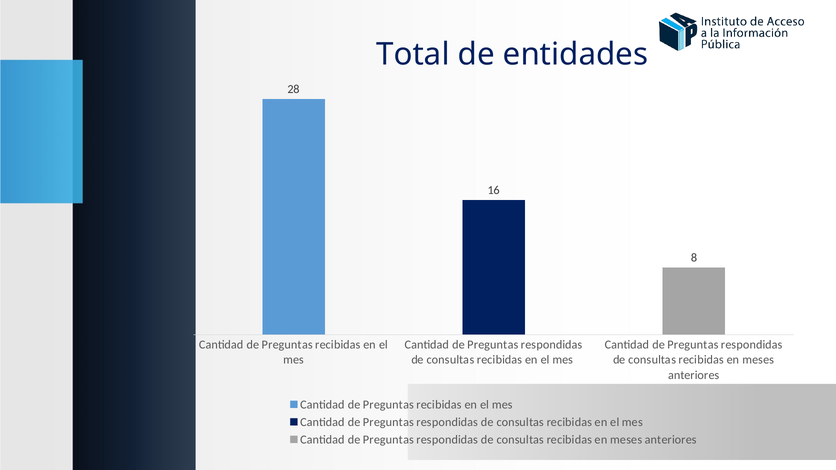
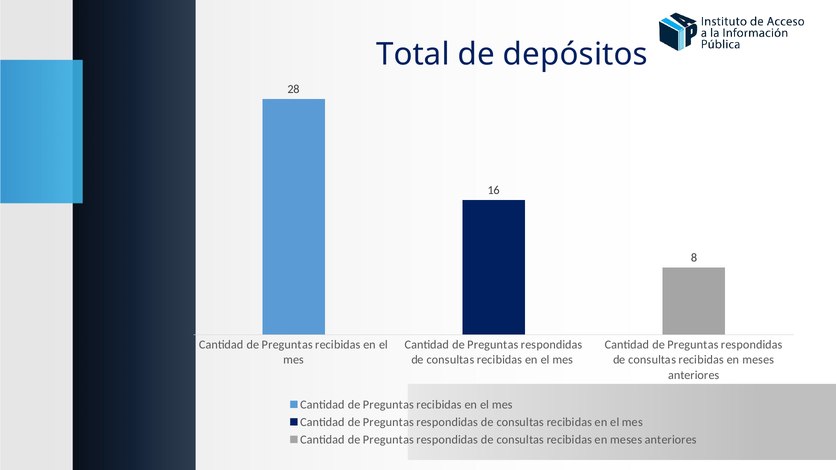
entidades: entidades -> depósitos (575, 55)
